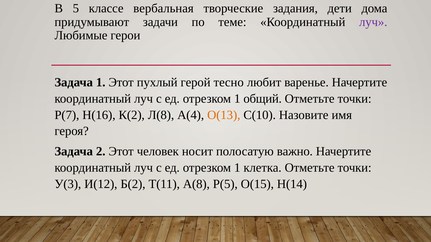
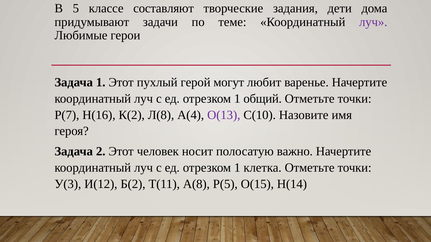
вербальная: вербальная -> составляют (164, 8)
тесно: тесно -> могут (229, 82)
О(13 colour: orange -> purple (224, 115)
